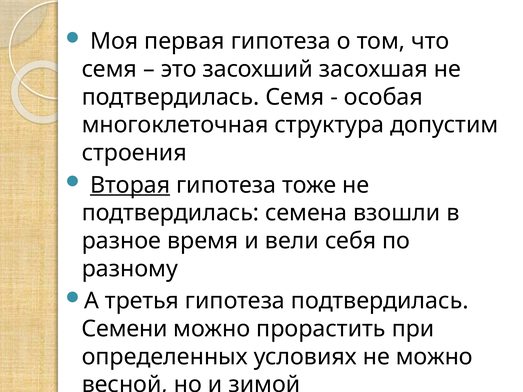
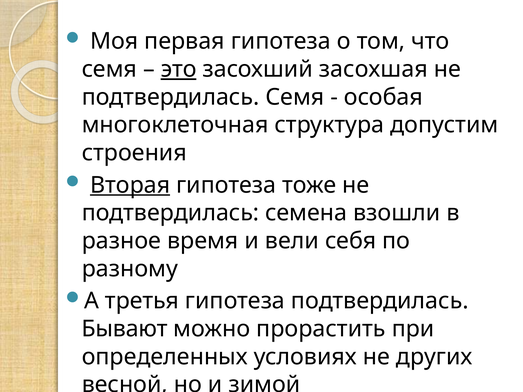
это underline: none -> present (179, 69)
Семени: Семени -> Бывают (125, 329)
не можно: можно -> других (434, 357)
